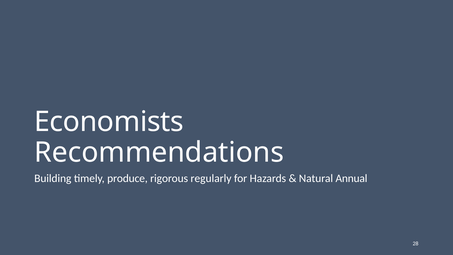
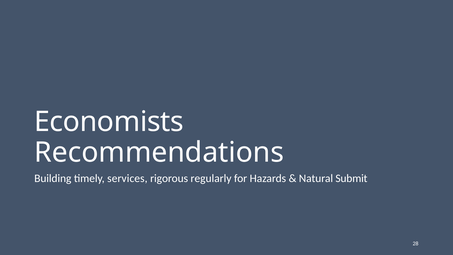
produce: produce -> services (127, 178)
Annual: Annual -> Submit (351, 178)
